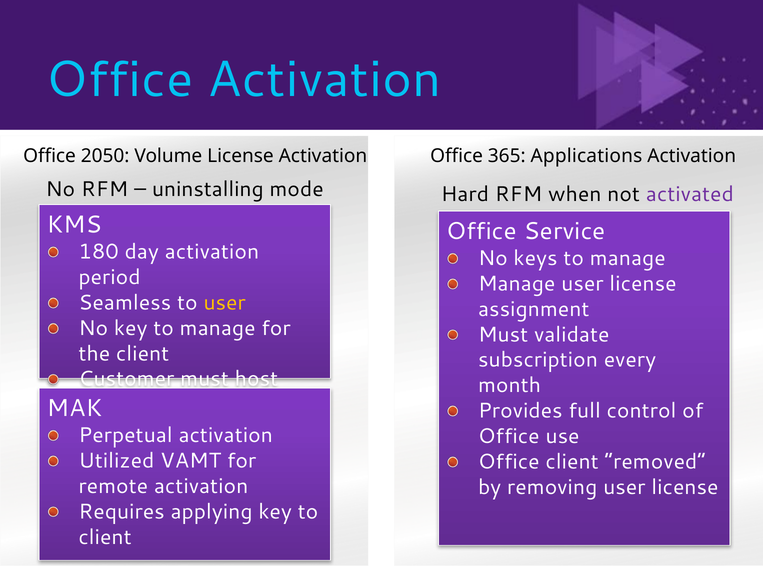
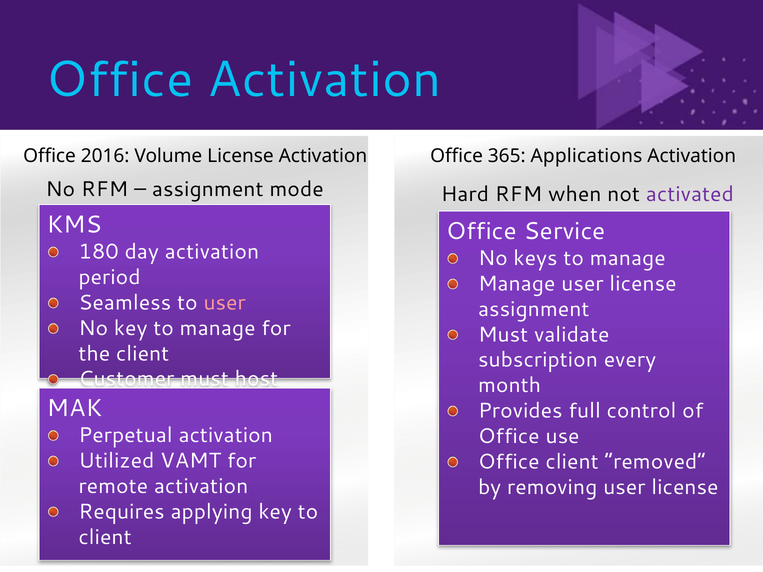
2050: 2050 -> 2016 (105, 156)
uninstalling: uninstalling -> assignment (208, 190)
user colour: yellow -> pink (225, 303)
